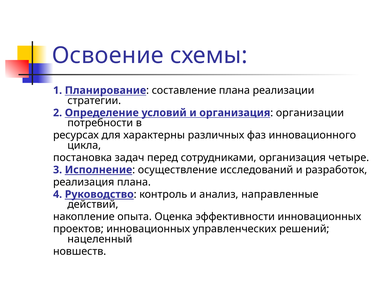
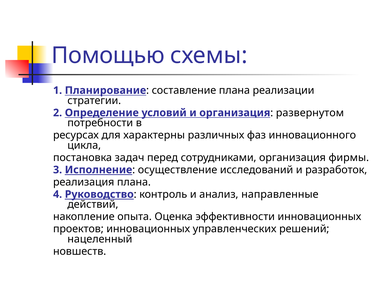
Освоение: Освоение -> Помощью (108, 56)
организации: организации -> развернутом (310, 113)
четыре: четыре -> фирмы (349, 158)
